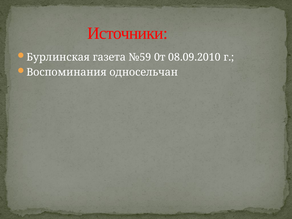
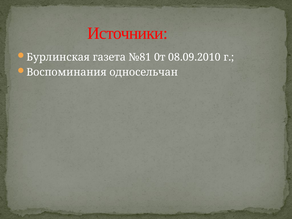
№59: №59 -> №81 (140, 57)
